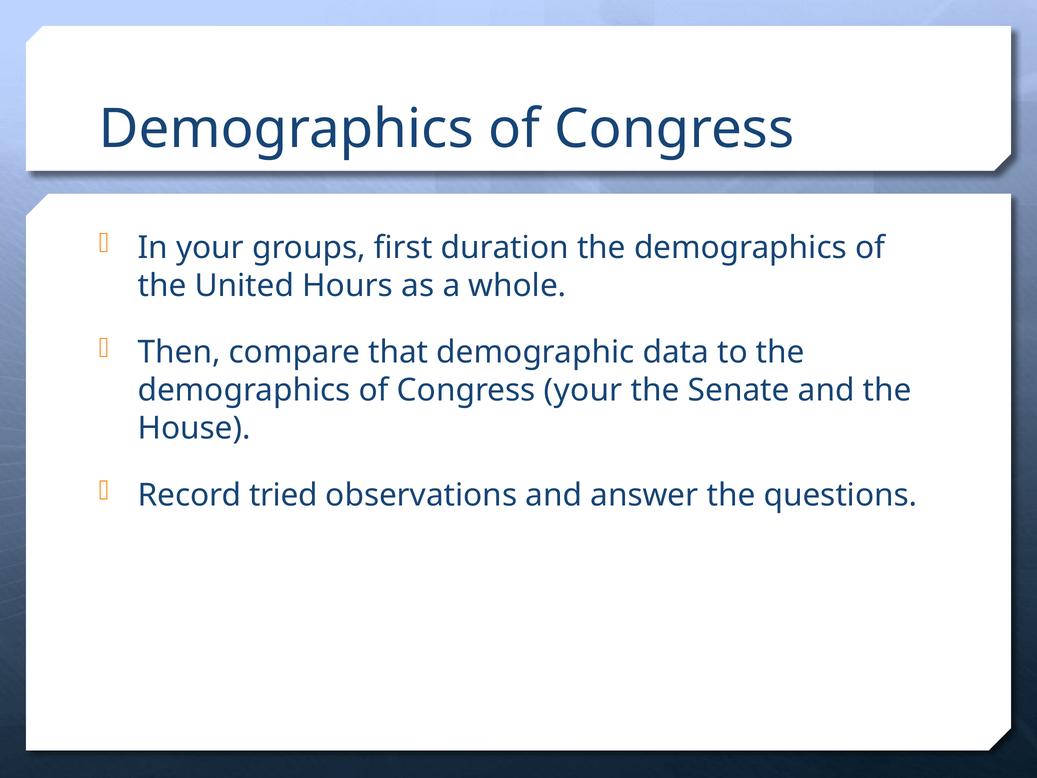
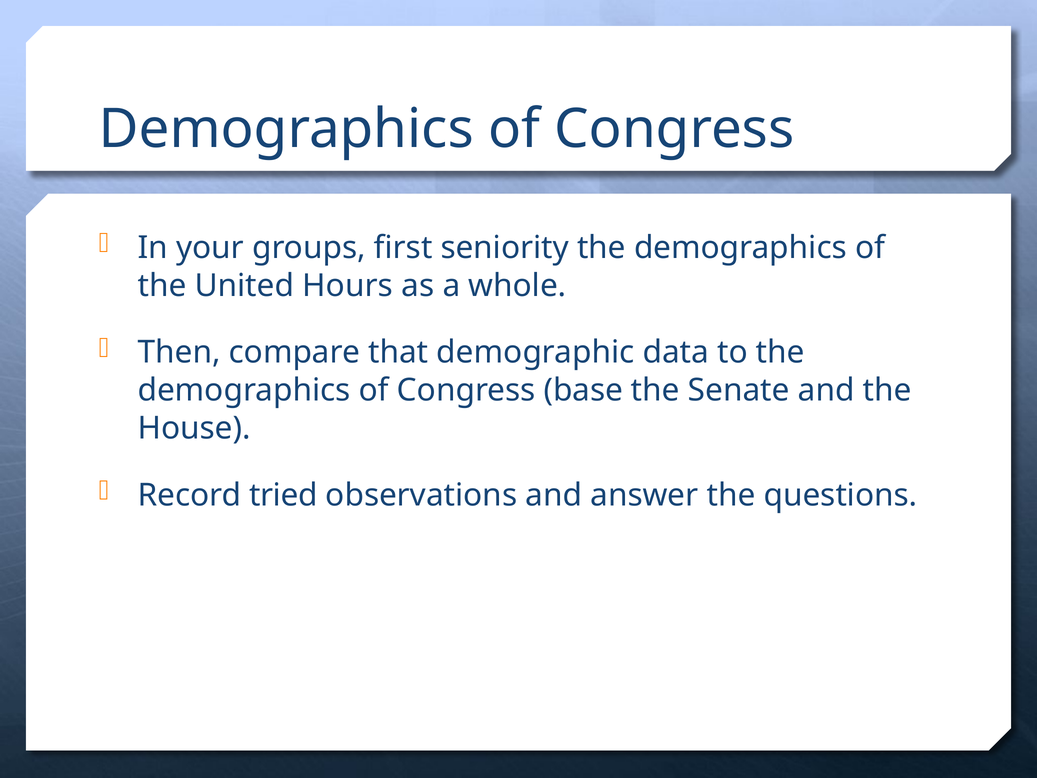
duration: duration -> seniority (505, 248)
Congress your: your -> base (583, 390)
